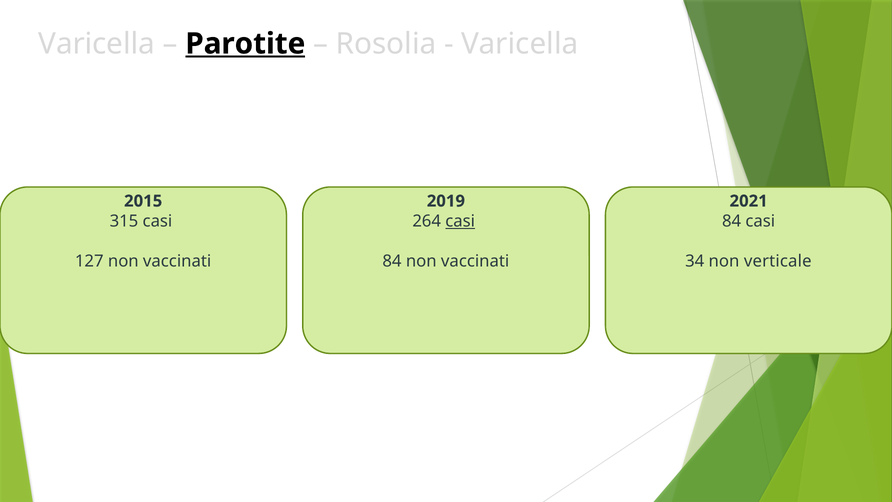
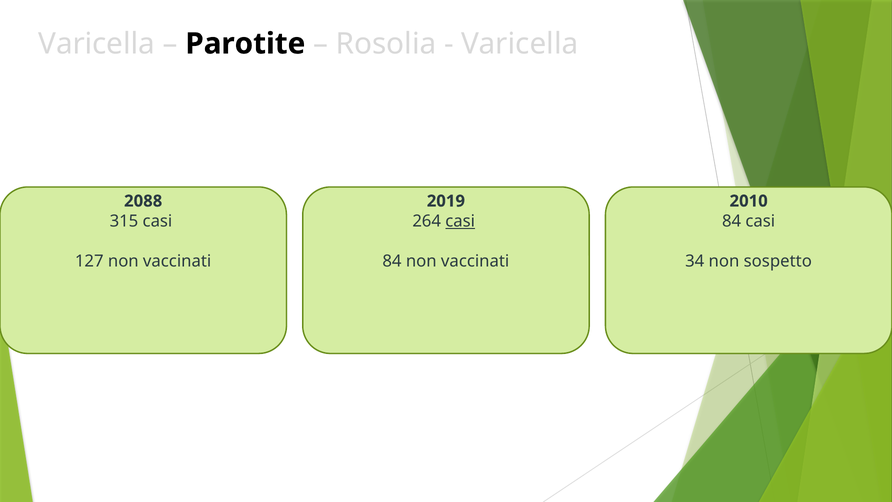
Parotite underline: present -> none (245, 44)
2015: 2015 -> 2088 (143, 201)
2021: 2021 -> 2010 (749, 201)
verticale: verticale -> sospetto (778, 261)
